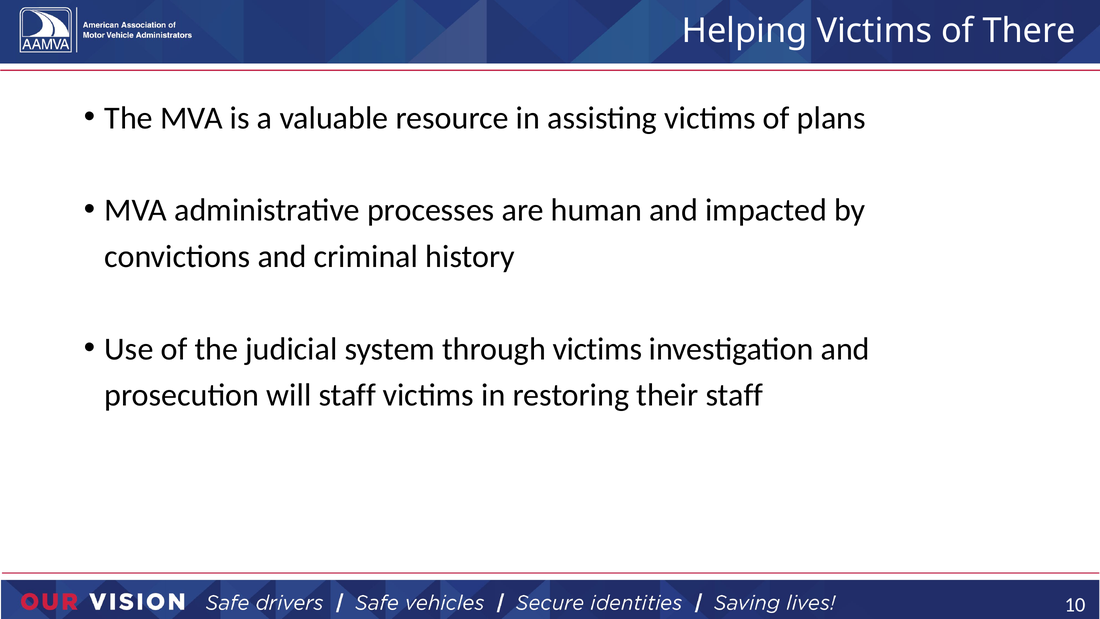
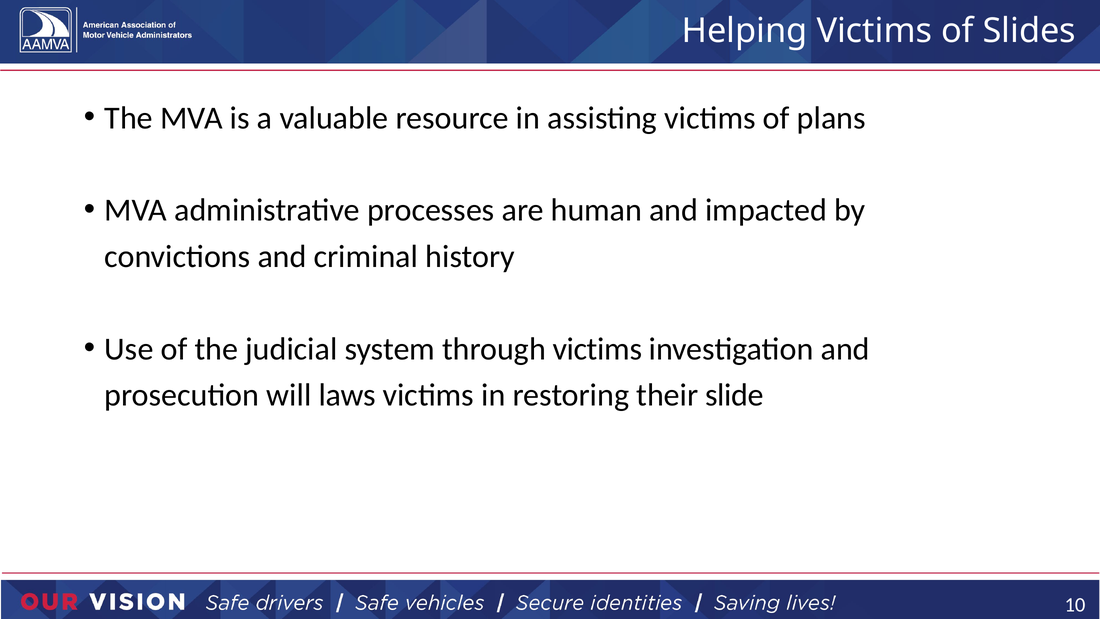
There: There -> Slides (1029, 31)
will staff: staff -> laws (347, 395)
their staff: staff -> slide (734, 395)
